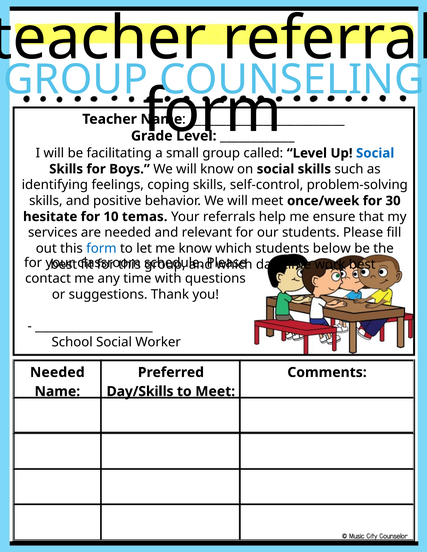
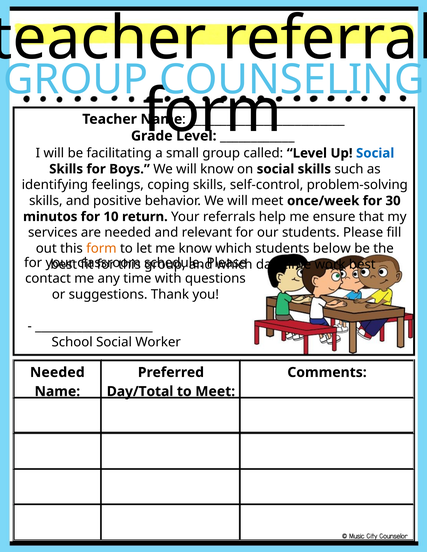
hesitate: hesitate -> minutos (50, 217)
temas: temas -> return (145, 217)
form colour: blue -> orange (101, 249)
Day/Skills: Day/Skills -> Day/Total (140, 392)
